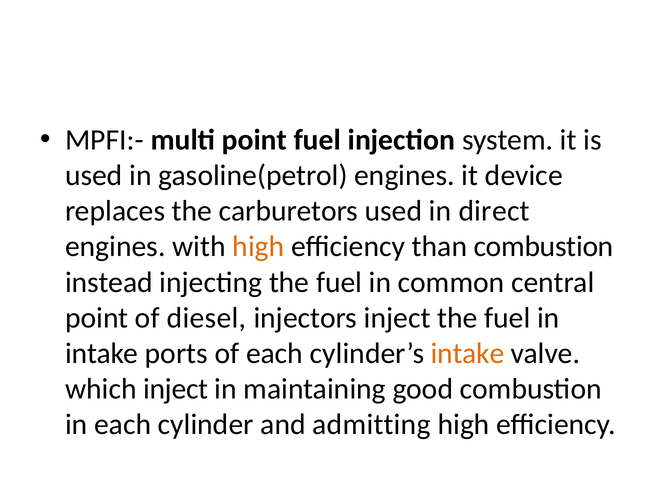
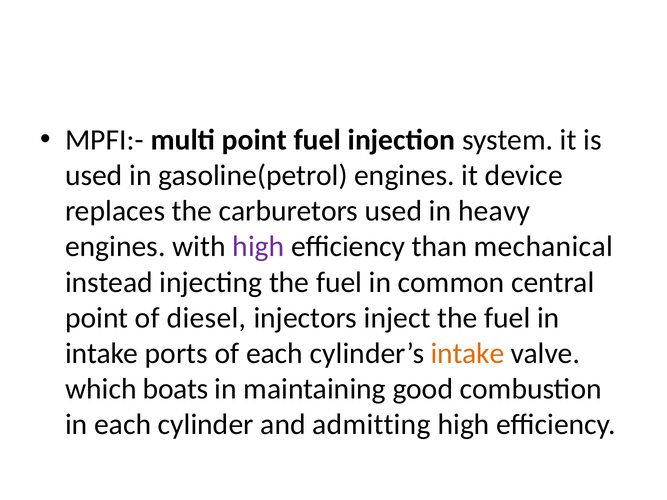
direct: direct -> heavy (494, 211)
high colour: orange -> purple (258, 247)
than combustion: combustion -> mechanical (543, 247)
which inject: inject -> boats (176, 389)
